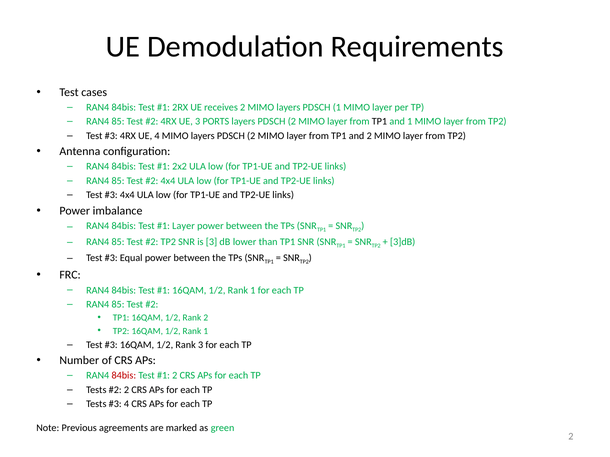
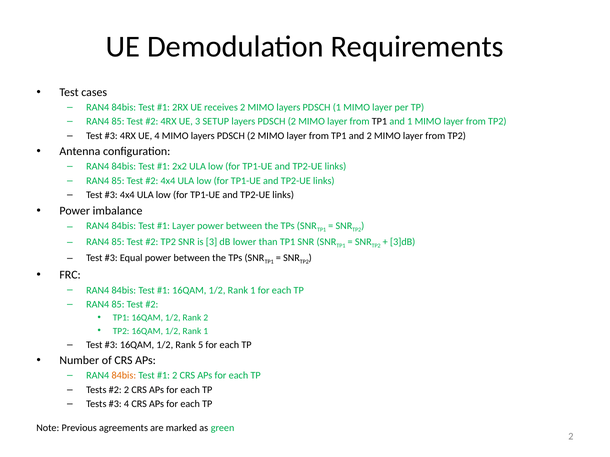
PORTS: PORTS -> SETUP (216, 122)
Rank 3: 3 -> 5 (201, 345)
84bis colour: red -> orange (124, 376)
